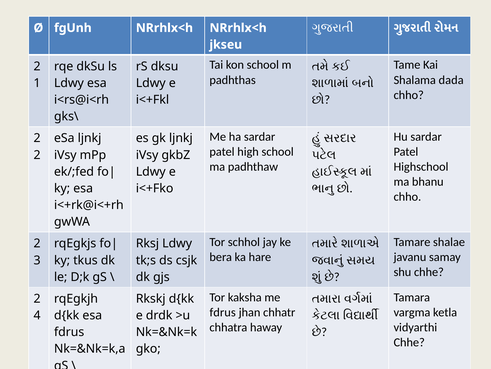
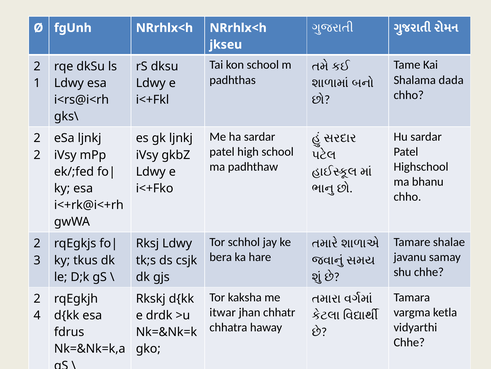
fdrus: fdrus -> itwar (223, 312)
